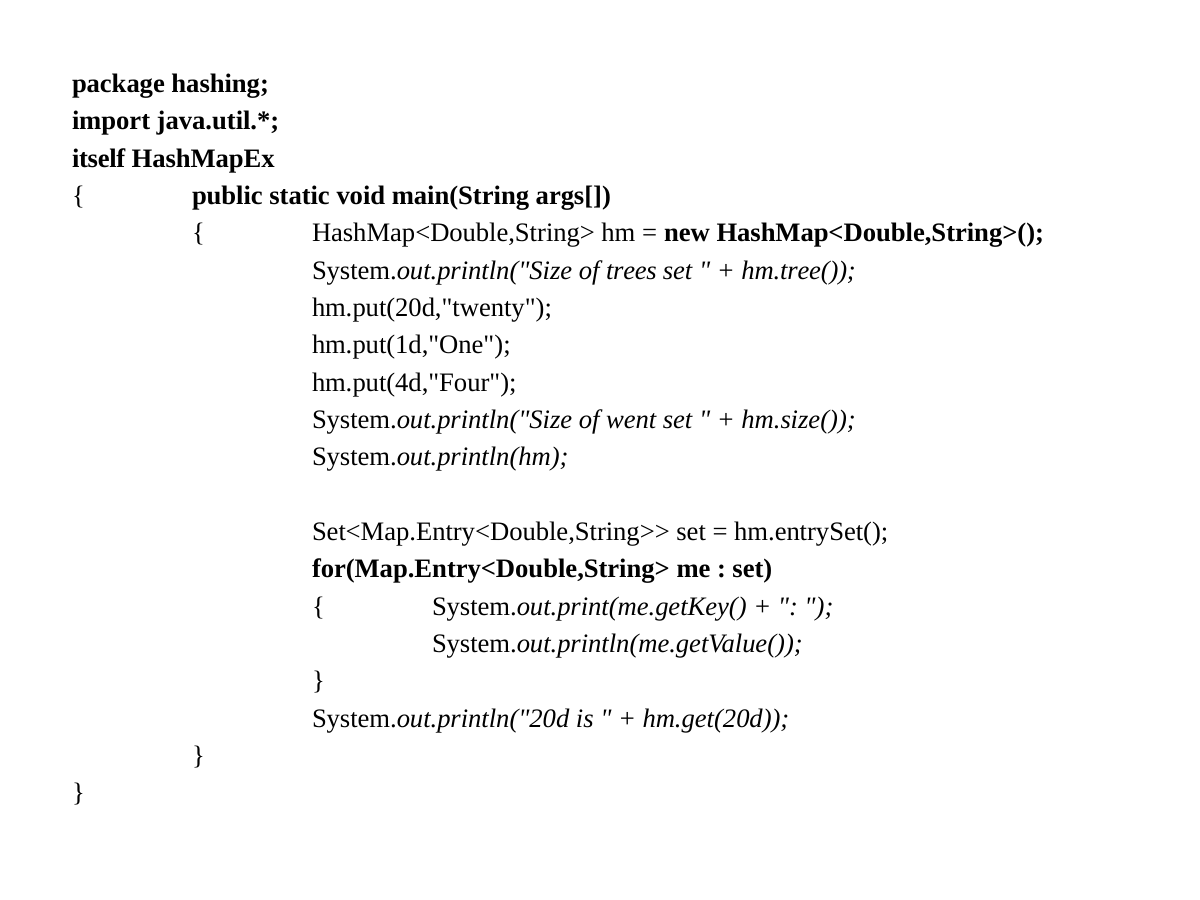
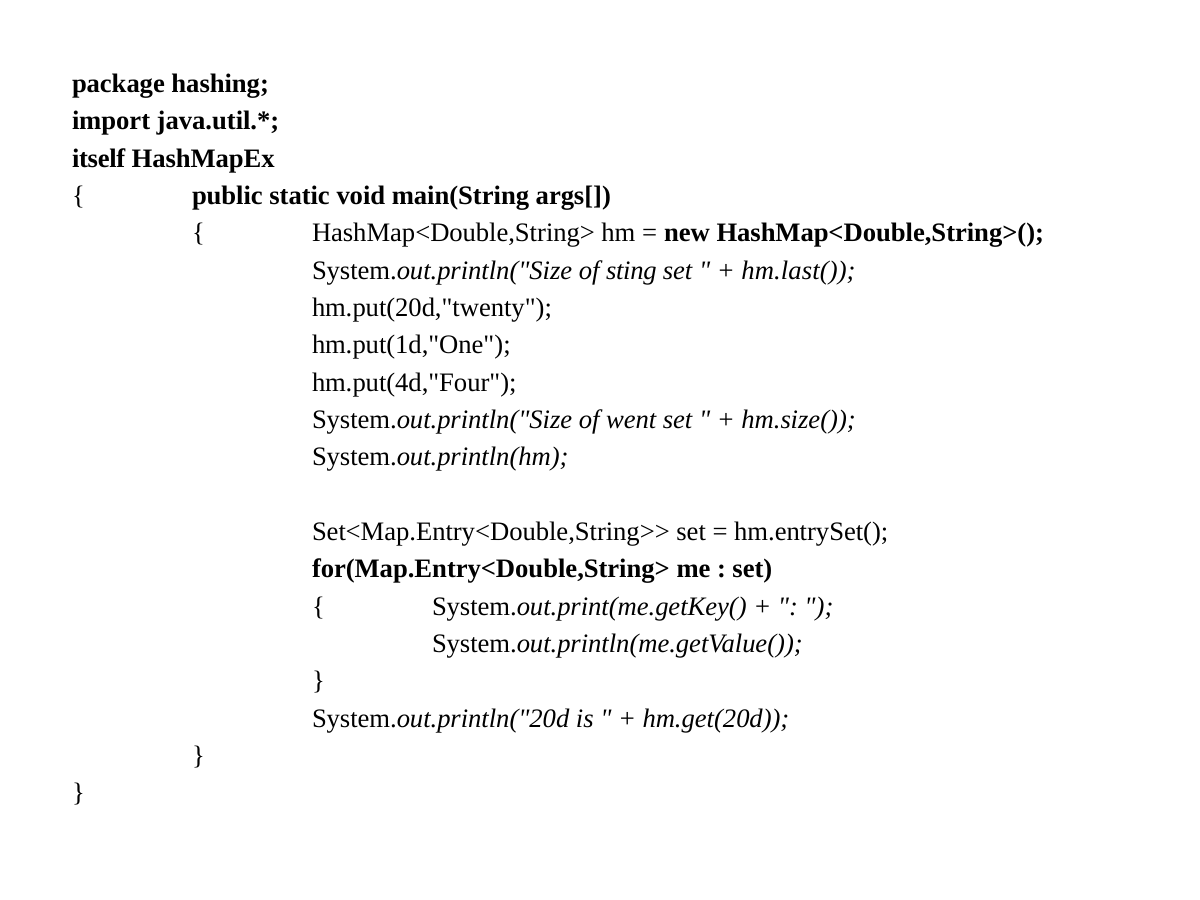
trees: trees -> sting (631, 270)
hm.tree(: hm.tree( -> hm.last( (799, 270)
